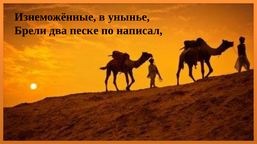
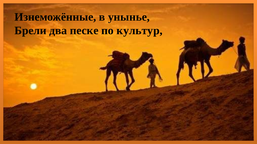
написал: написал -> культур (140, 31)
